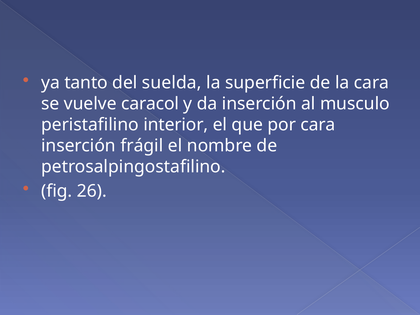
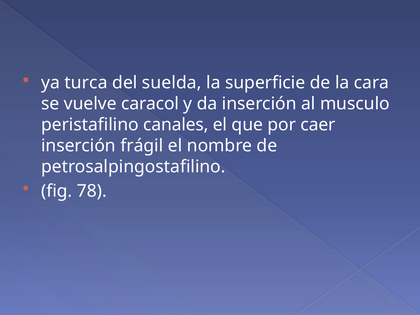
tanto: tanto -> turca (86, 83)
interior: interior -> canales (176, 125)
por cara: cara -> caer (318, 125)
26: 26 -> 78 (92, 191)
